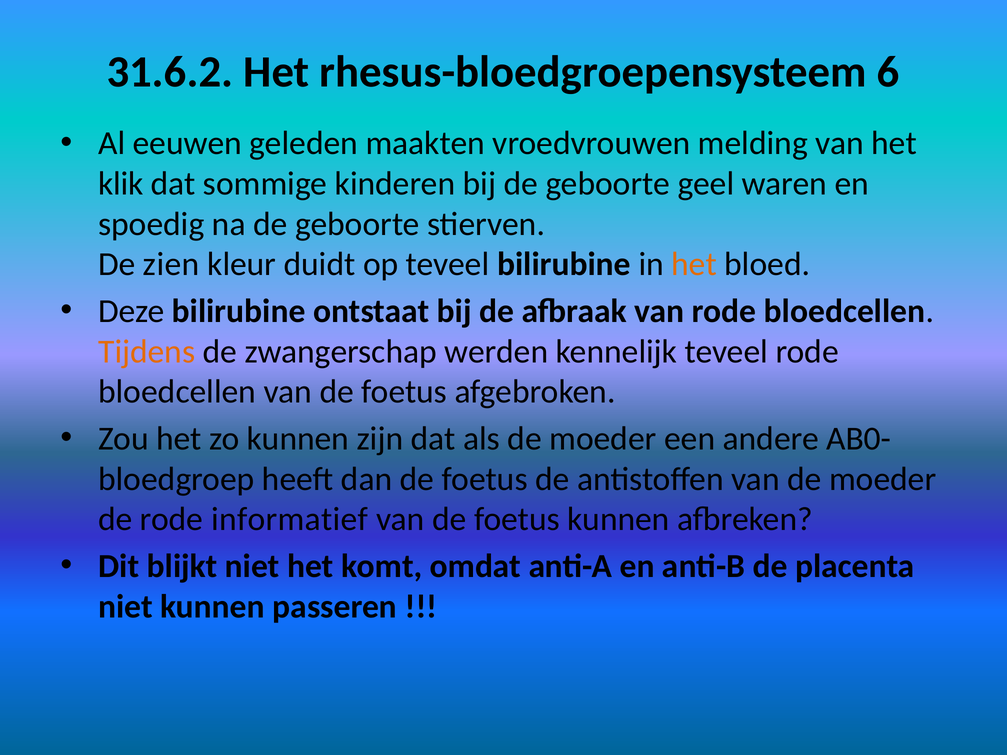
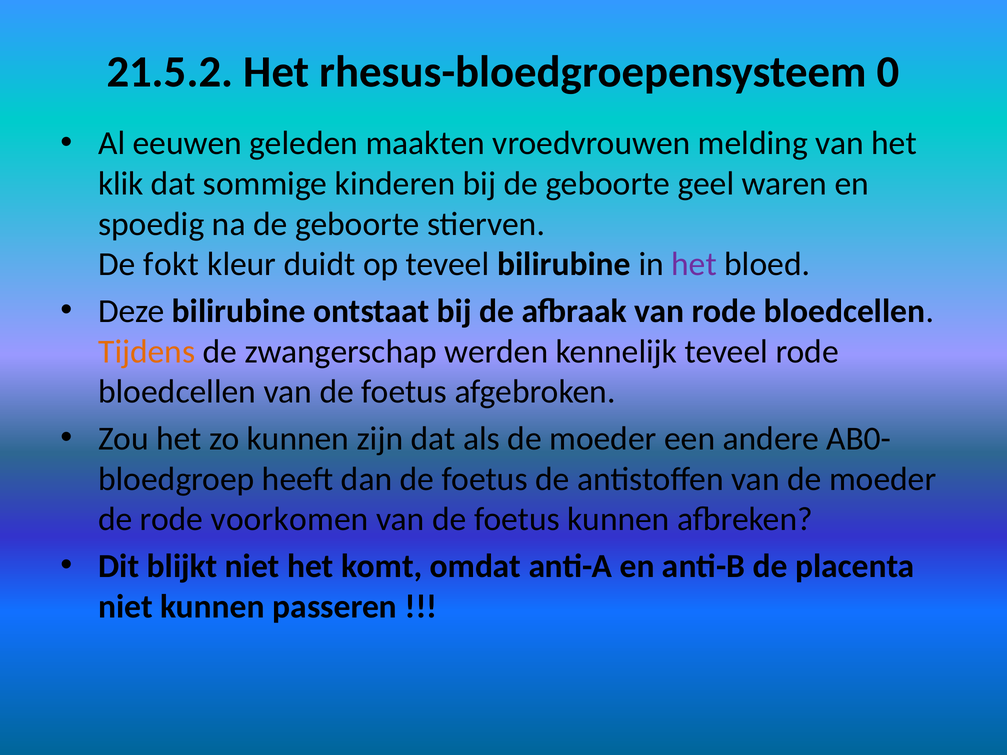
31.6.2: 31.6.2 -> 21.5.2 (170, 72)
6: 6 -> 0 (888, 72)
zien: zien -> fokt (171, 264)
het colour: orange -> purple (694, 264)
informatief: informatief -> voorkomen (290, 519)
